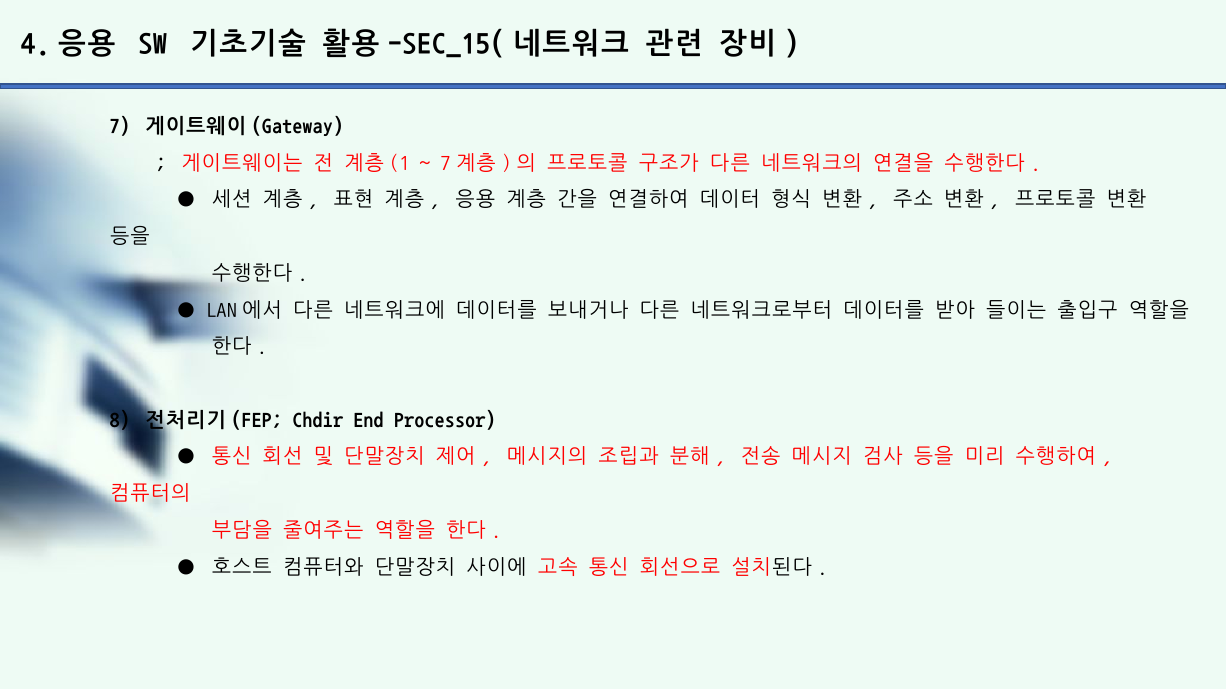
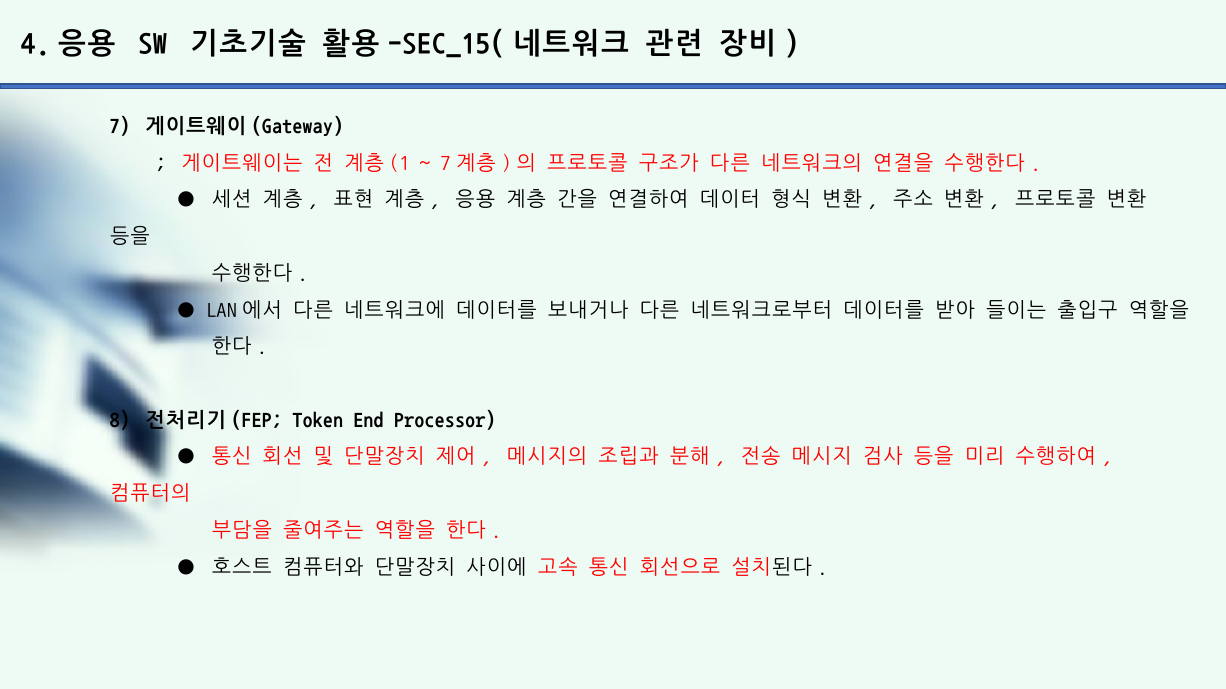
Chdir: Chdir -> Token (318, 420)
